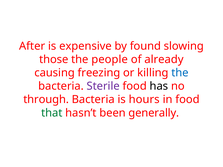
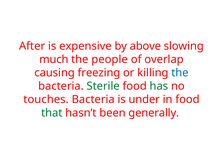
found: found -> above (145, 46)
those: those -> much (54, 59)
already: already -> overlap (164, 59)
Sterile colour: purple -> green (103, 86)
has colour: black -> green (159, 86)
through: through -> touches (46, 100)
hours: hours -> under (144, 100)
